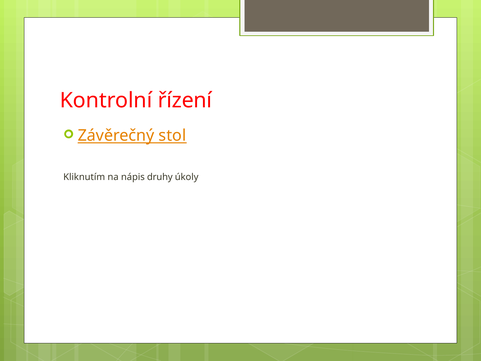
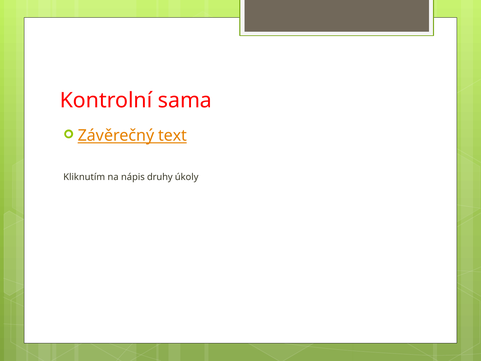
řízení: řízení -> sama (185, 100)
stol: stol -> text (173, 135)
